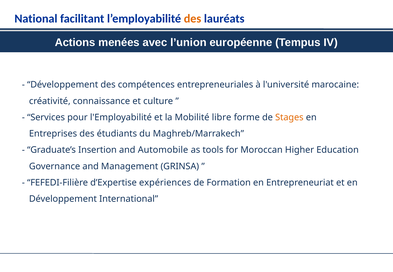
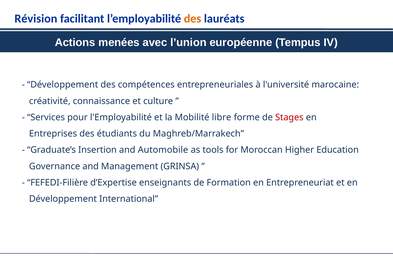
National: National -> Révision (36, 19)
Stages colour: orange -> red (289, 117)
expériences: expériences -> enseignants (165, 183)
